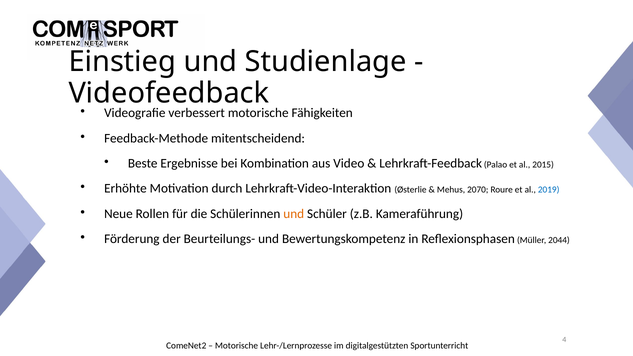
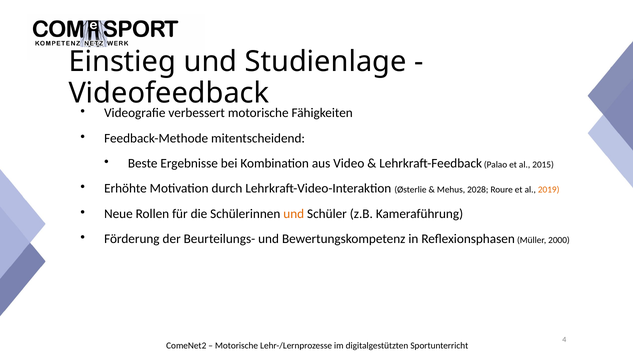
2070: 2070 -> 2028 (478, 190)
2019 colour: blue -> orange (549, 190)
2044: 2044 -> 2000 (559, 240)
